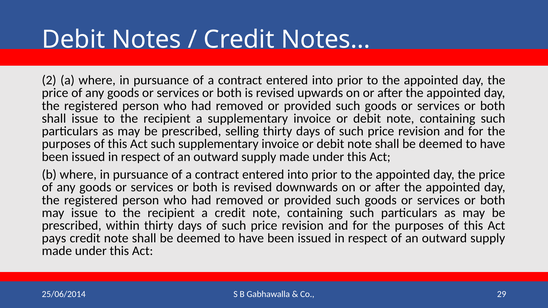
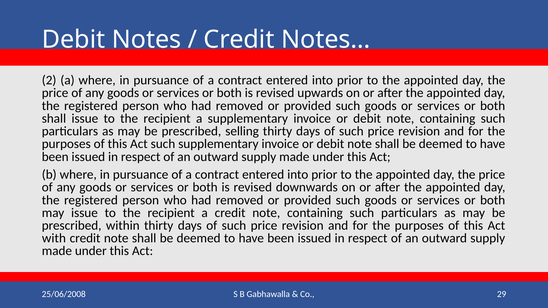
pays: pays -> with (54, 238)
25/06/2014: 25/06/2014 -> 25/06/2008 (64, 295)
